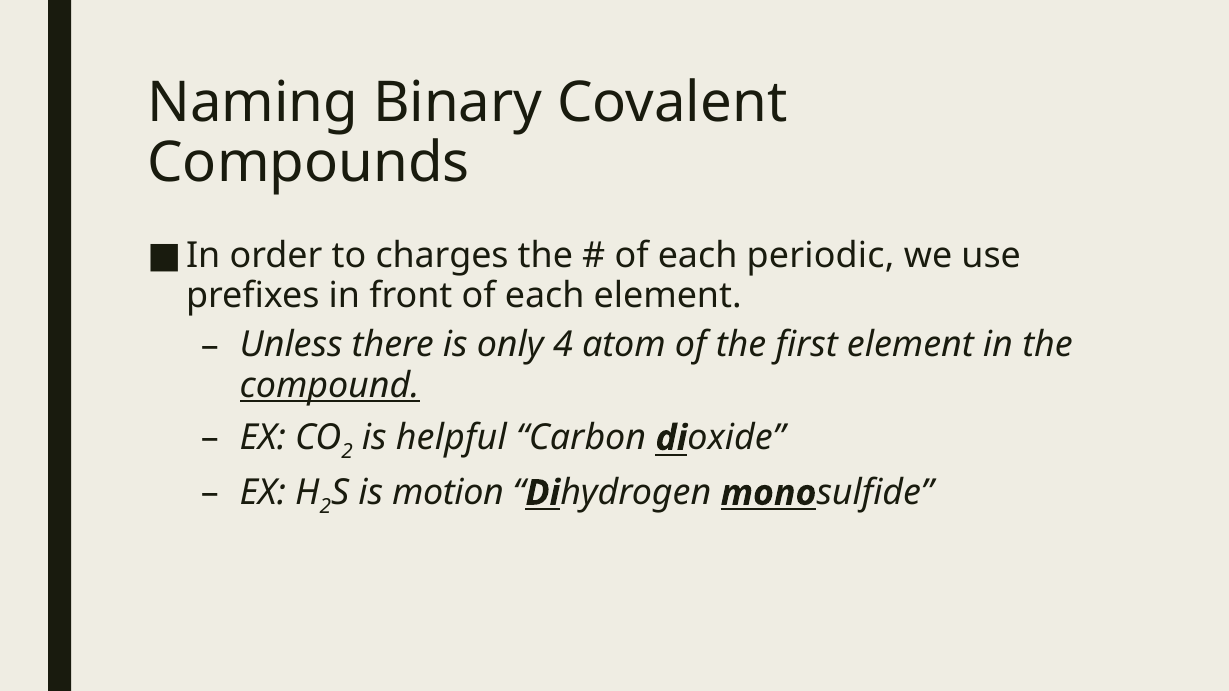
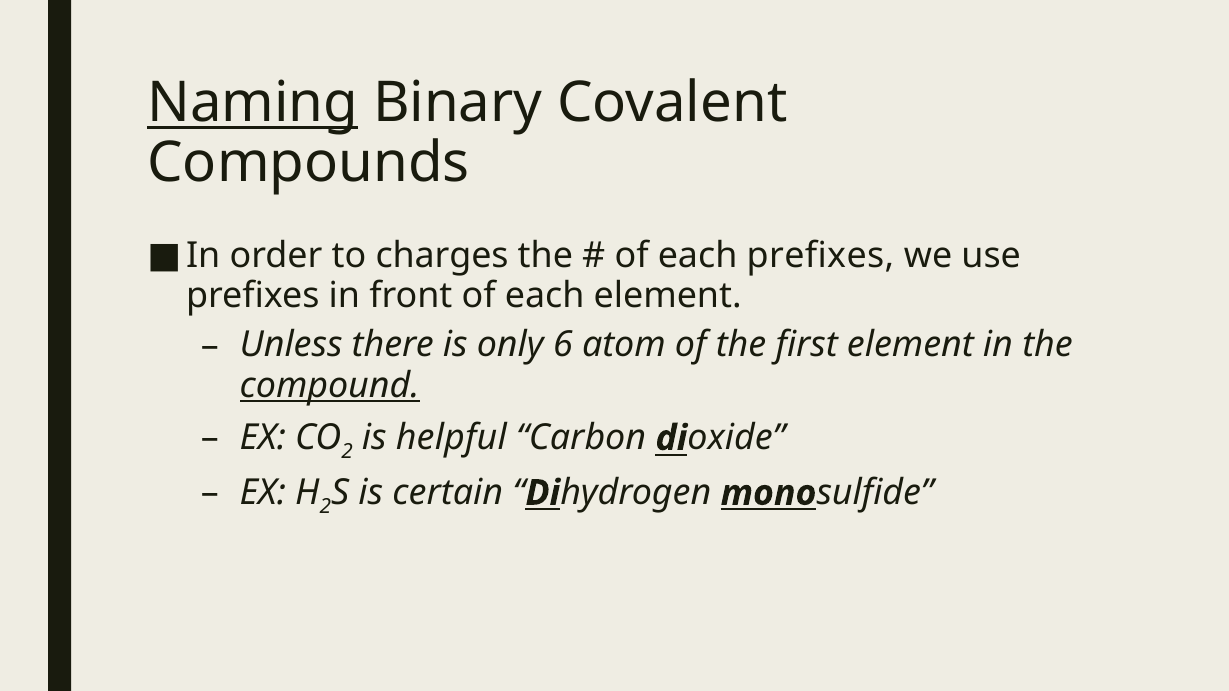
Naming underline: none -> present (253, 103)
each periodic: periodic -> prefixes (820, 256)
4: 4 -> 6 (563, 345)
motion: motion -> certain (448, 493)
